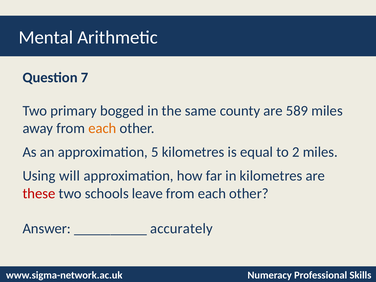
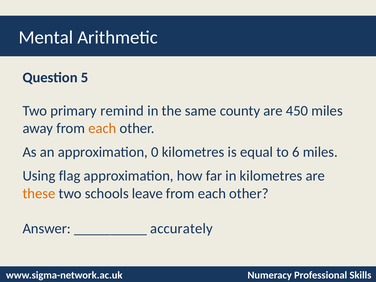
7: 7 -> 5 (85, 77)
bogged: bogged -> remind (122, 111)
589: 589 -> 450 (297, 111)
5: 5 -> 0 (155, 152)
2: 2 -> 6 (296, 152)
will: will -> flag (70, 176)
these colour: red -> orange (39, 193)
